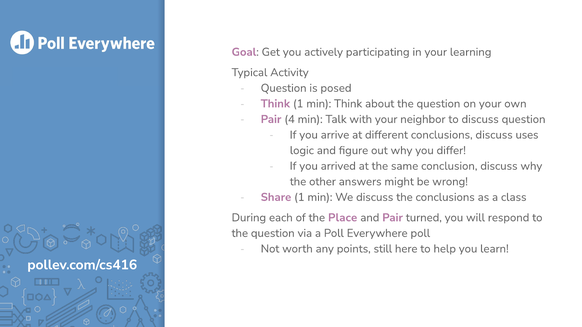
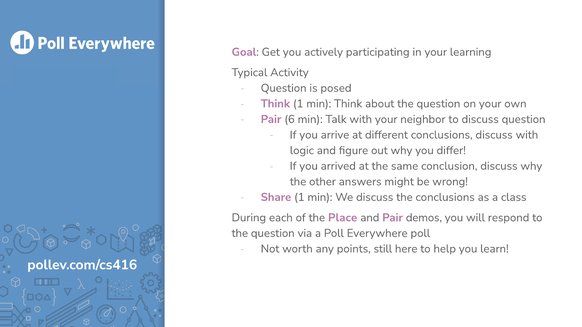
4: 4 -> 6 (290, 119)
discuss uses: uses -> with (527, 135)
turned: turned -> demos (424, 218)
